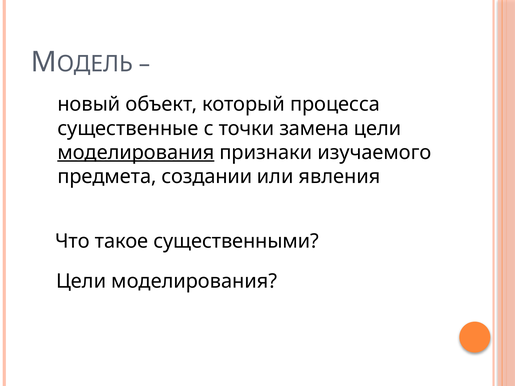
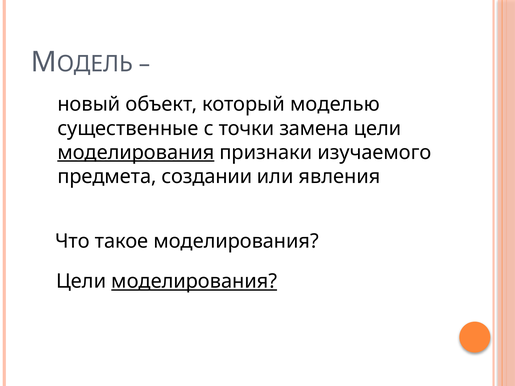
процесса: процесса -> моделью (335, 104)
такое существенными: существенными -> моделирования (236, 241)
моделирования underline: none -> present (194, 281)
